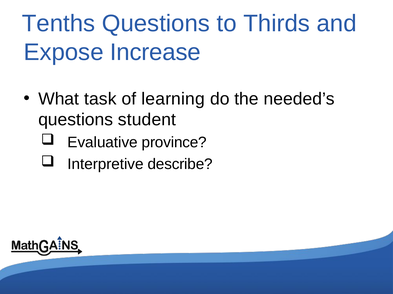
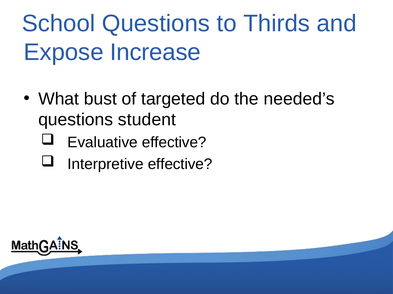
Tenths: Tenths -> School (59, 24)
task: task -> bust (100, 99)
learning: learning -> targeted (173, 99)
Evaluative province: province -> effective (174, 143)
Interpretive describe: describe -> effective (180, 164)
